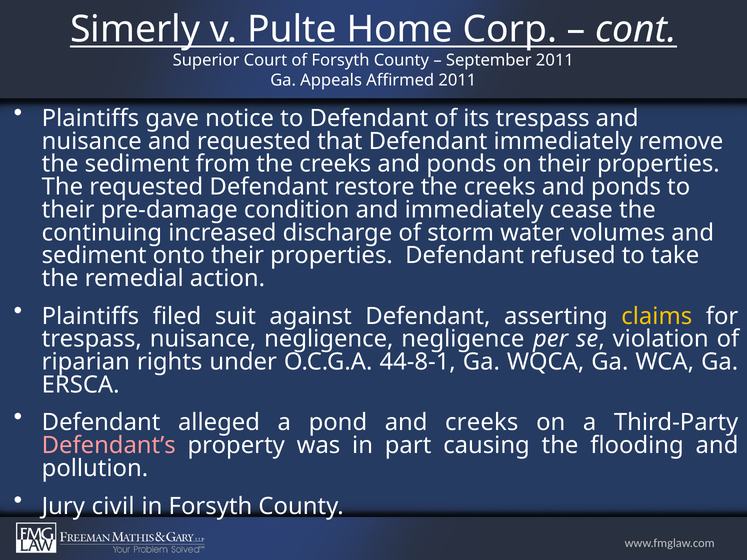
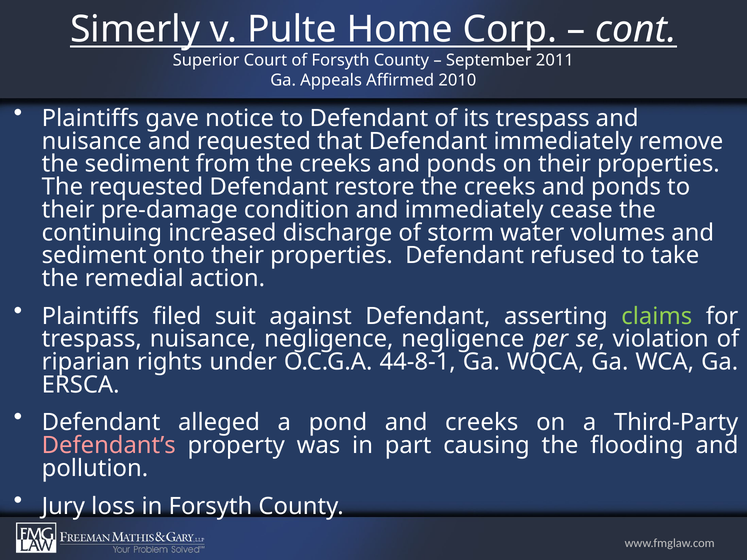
Affirmed 2011: 2011 -> 2010 (457, 80)
claims colour: yellow -> light green (657, 316)
civil: civil -> loss (113, 506)
